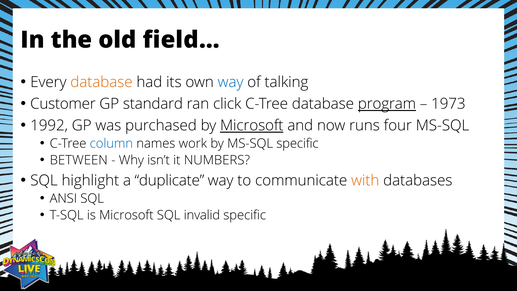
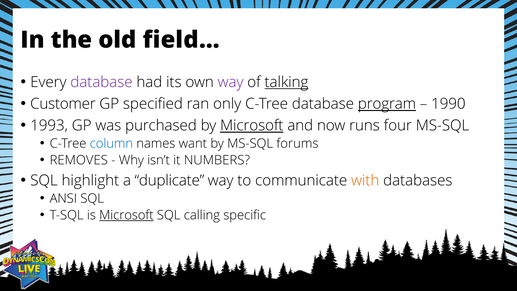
database colour: orange -> purple (101, 82)
way colour: blue -> purple (231, 82)
talking underline: none -> present (286, 82)
standard: standard -> specified (153, 104)
click: click -> only (227, 104)
1973: 1973 -> 1990 (448, 104)
1992: 1992 -> 1993 (49, 126)
work: work -> want (193, 143)
MS-SQL specific: specific -> forums (297, 143)
BETWEEN: BETWEEN -> REMOVES (79, 160)
Microsoft underline: none -> present (126, 215)
invalid: invalid -> calling (202, 215)
